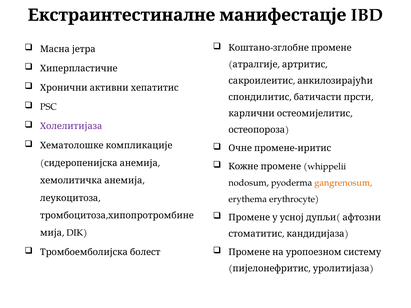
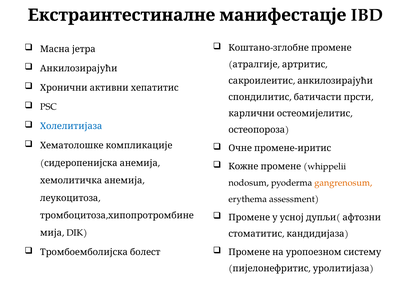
Хиперпластичне: Хиперпластичне -> Анкилозирајући (79, 68)
Холелитијаза colour: purple -> blue (71, 126)
erythrocyte: erythrocyte -> assessment (294, 199)
